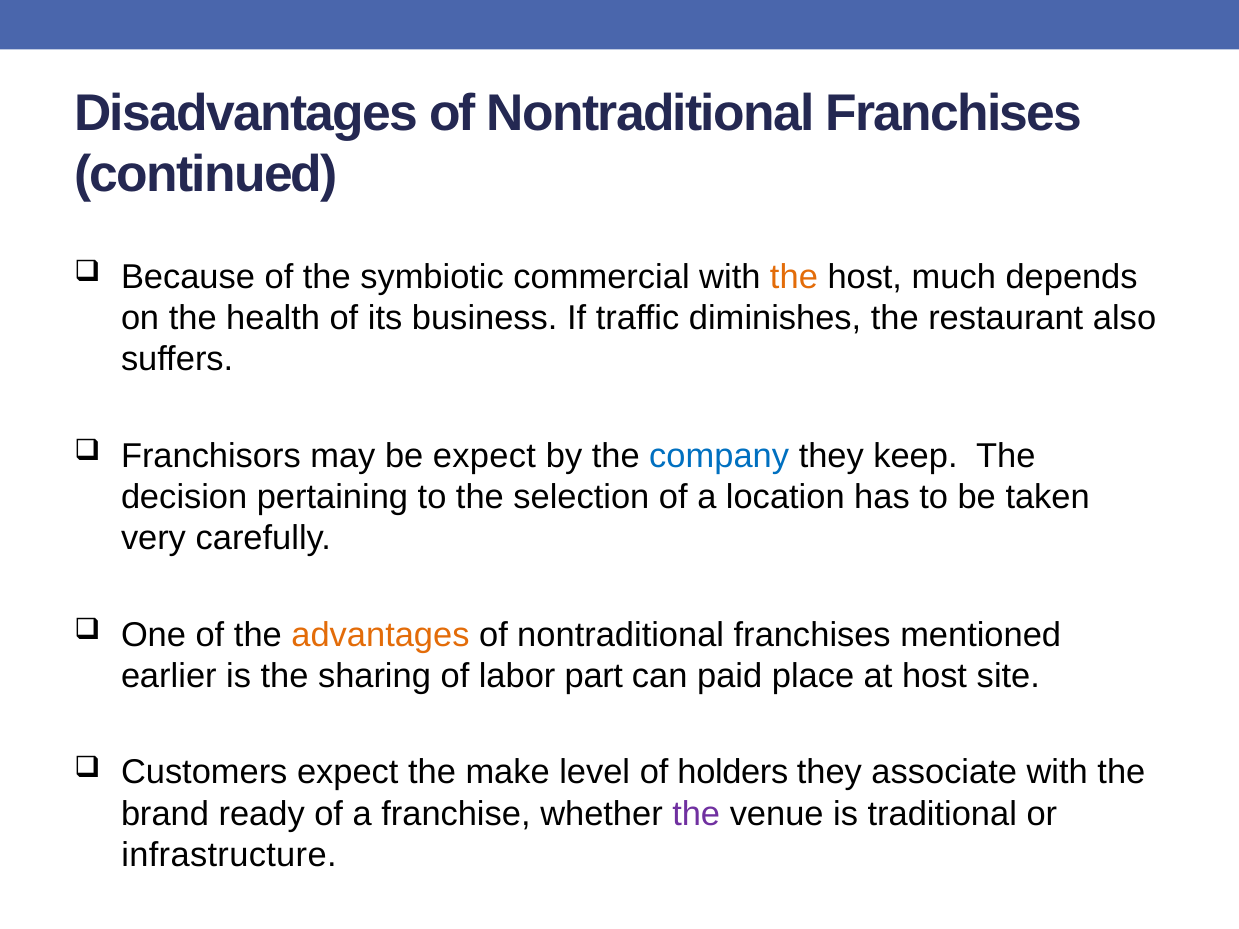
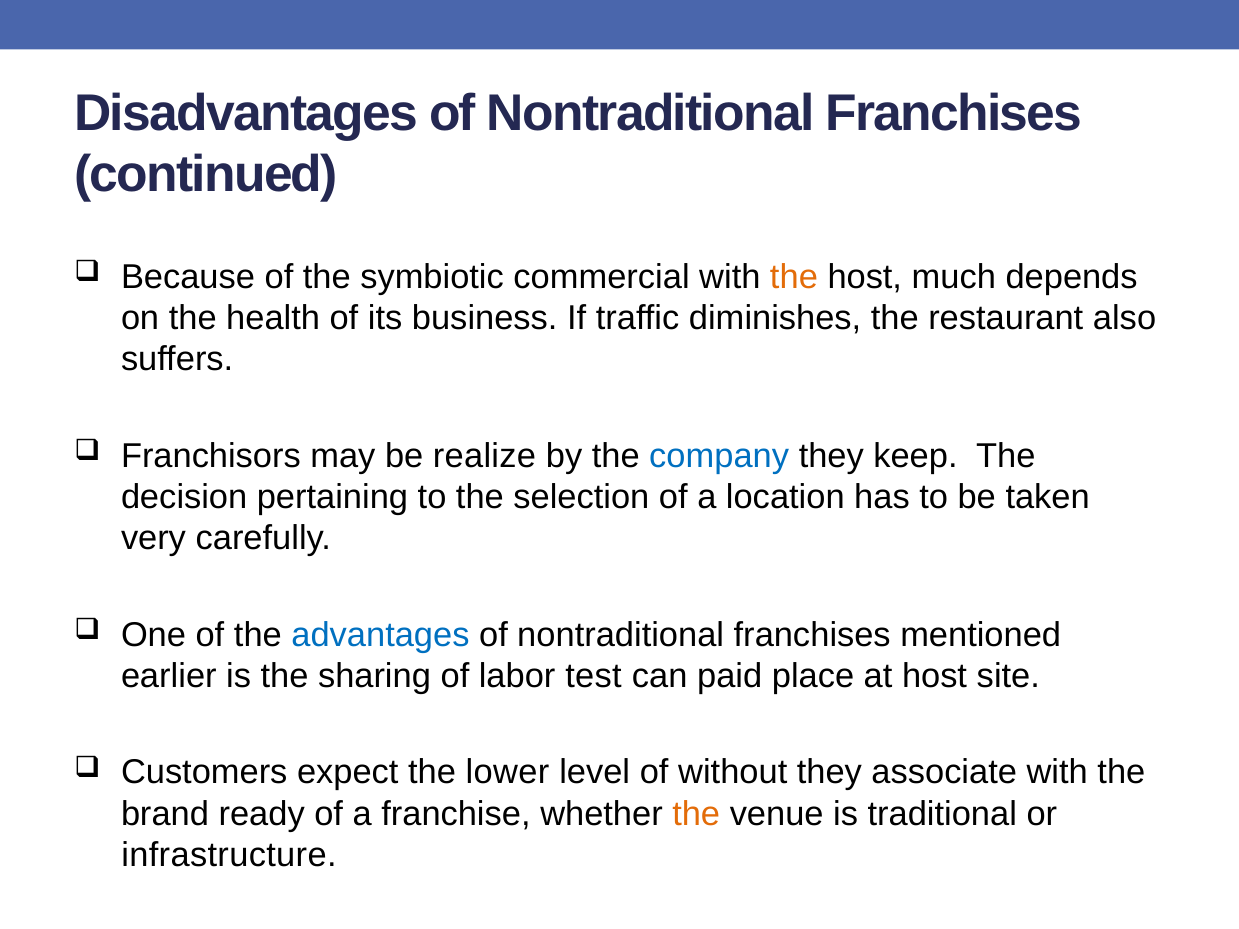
be expect: expect -> realize (484, 456)
advantages colour: orange -> blue (380, 635)
part: part -> test (594, 676)
make: make -> lower (507, 773)
holders: holders -> without (733, 773)
the colour: purple -> orange (696, 814)
